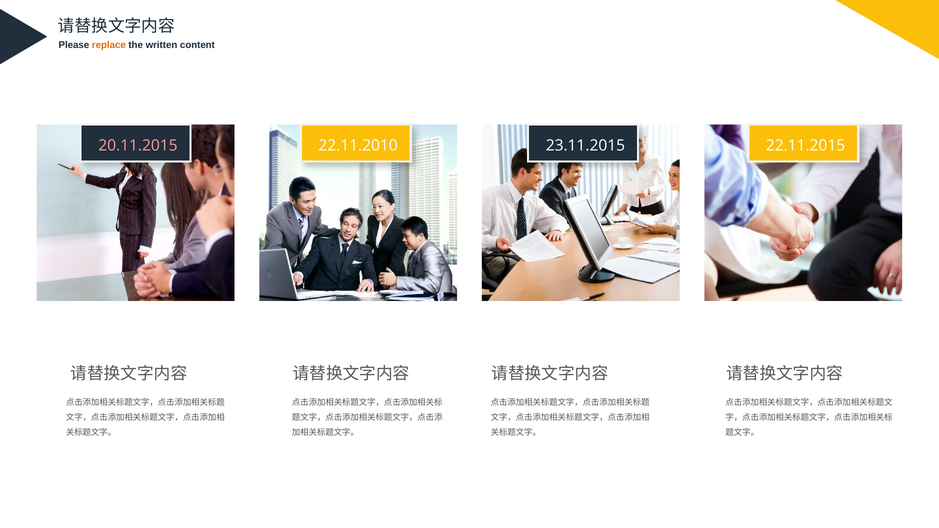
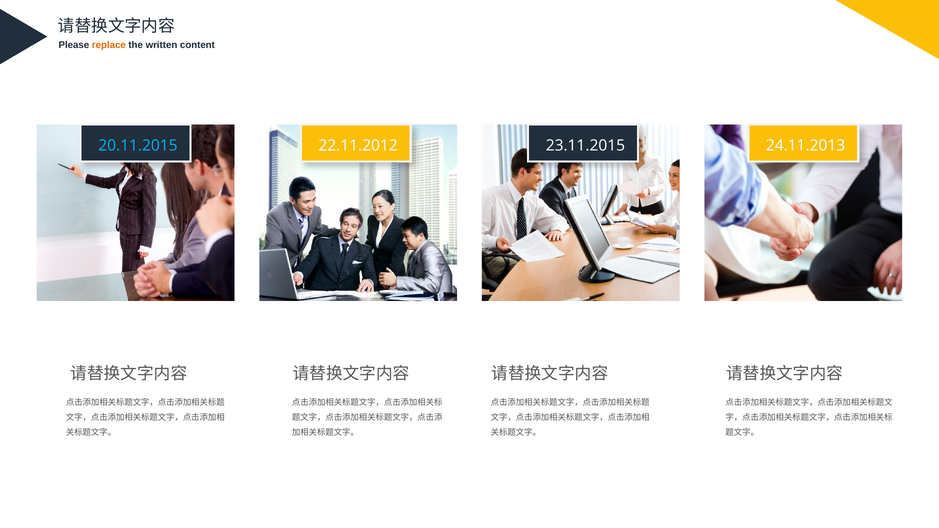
20.11.2015 colour: pink -> light blue (138, 146)
22.11.2010: 22.11.2010 -> 22.11.2012 (358, 146)
22.11.2015: 22.11.2015 -> 24.11.2013 (806, 146)
